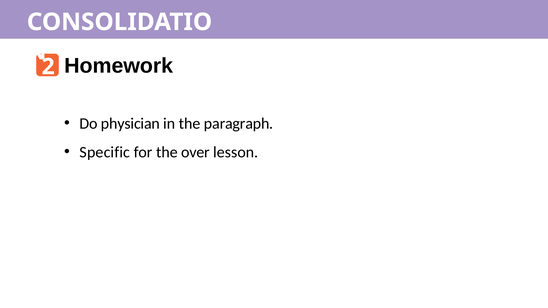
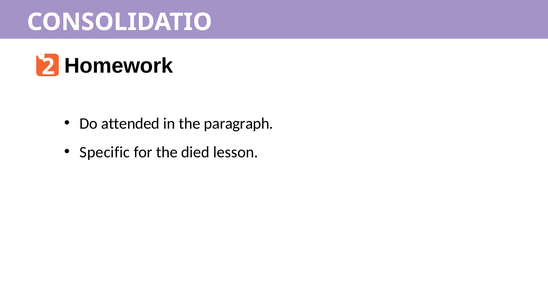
physician: physician -> attended (130, 124)
over: over -> died (195, 152)
